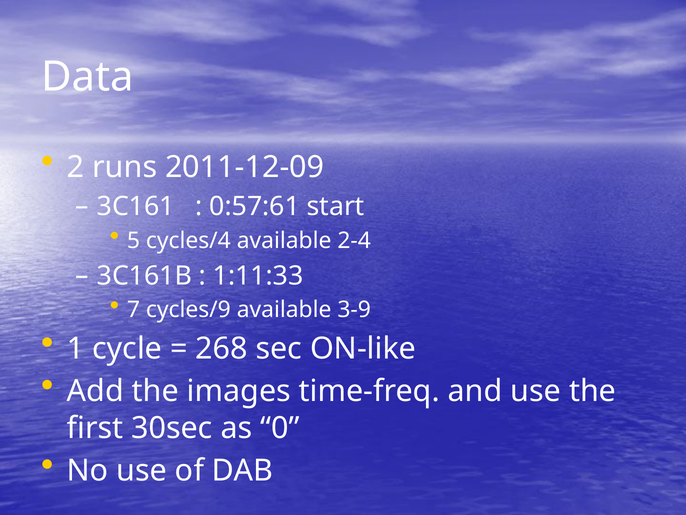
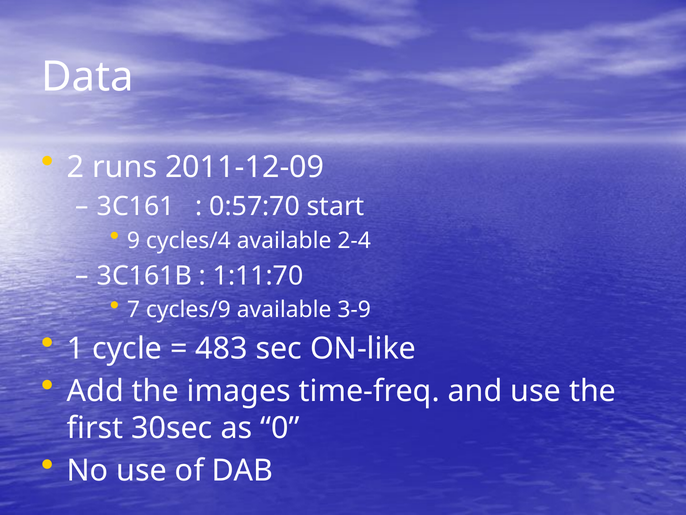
0:57:61: 0:57:61 -> 0:57:70 (255, 206)
5: 5 -> 9 (133, 240)
1:11:33: 1:11:33 -> 1:11:70 (258, 276)
268: 268 -> 483 (222, 348)
